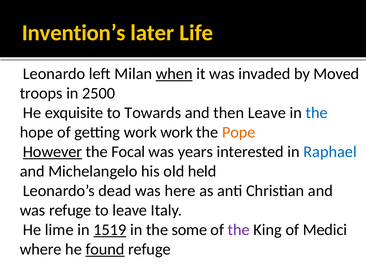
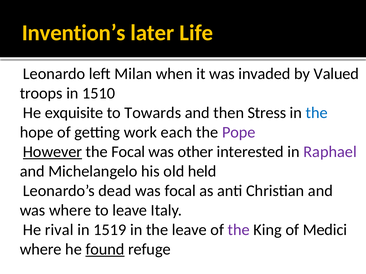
when underline: present -> none (174, 74)
Moved: Moved -> Valued (336, 74)
2500: 2500 -> 1510 (99, 94)
then Leave: Leave -> Stress (267, 113)
work work: work -> each (176, 133)
Pope colour: orange -> purple (239, 133)
years: years -> other (195, 152)
Raphael colour: blue -> purple (330, 152)
was here: here -> focal (180, 191)
was refuge: refuge -> where (70, 211)
lime: lime -> rival (59, 230)
1519 underline: present -> none (110, 230)
the some: some -> leave (189, 230)
